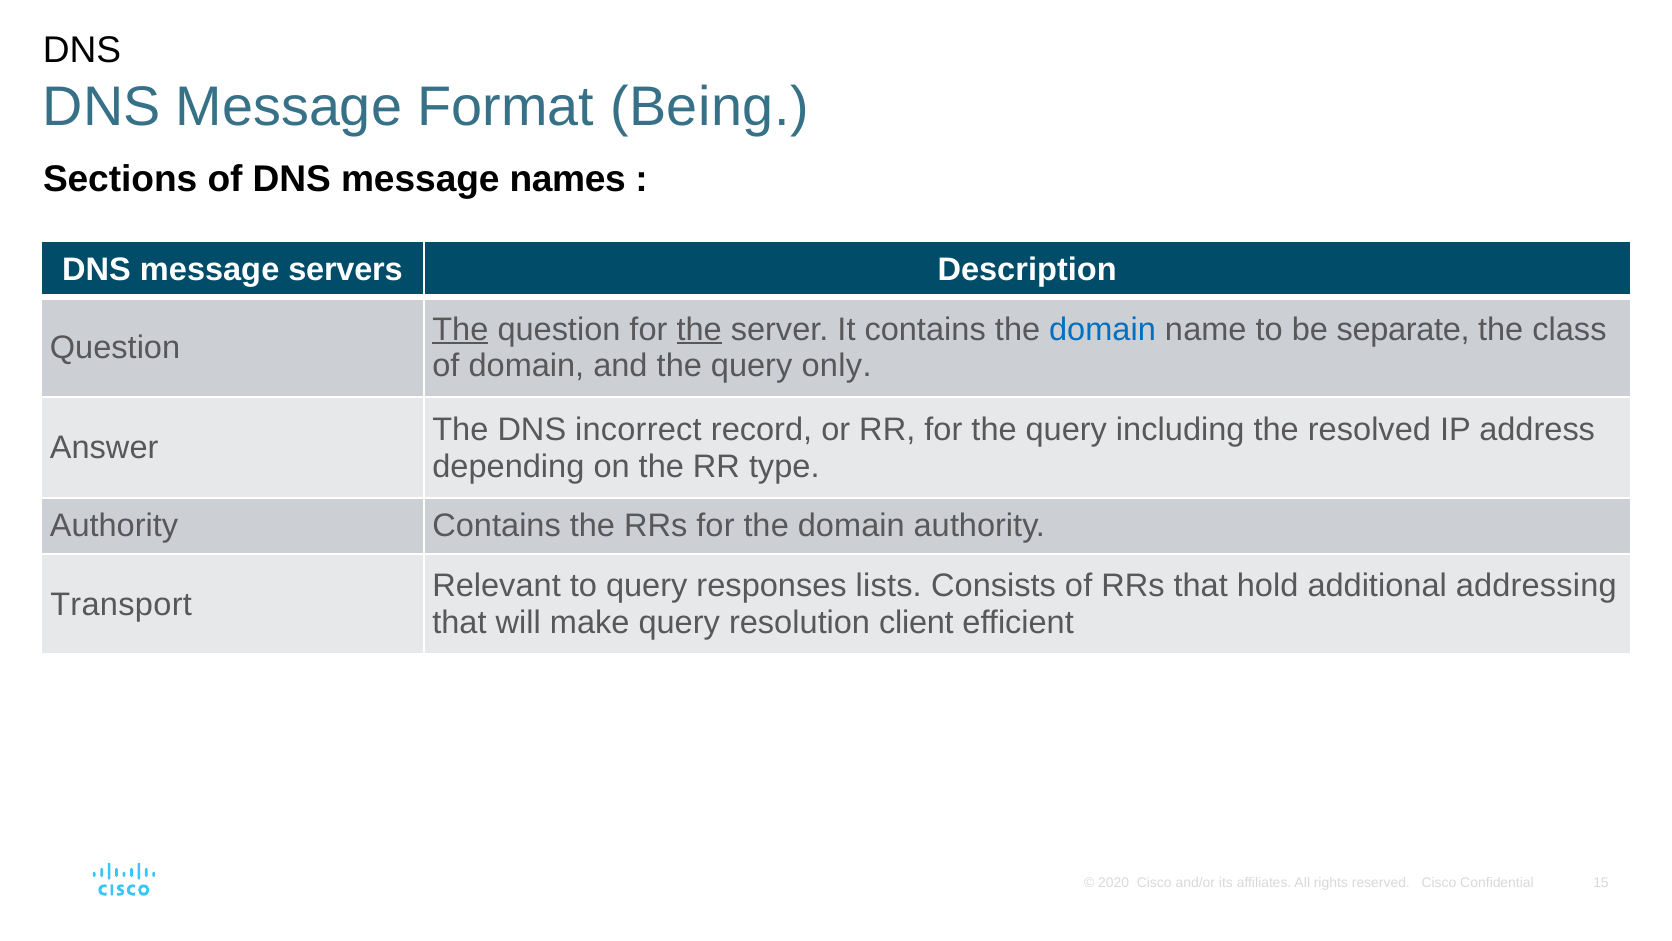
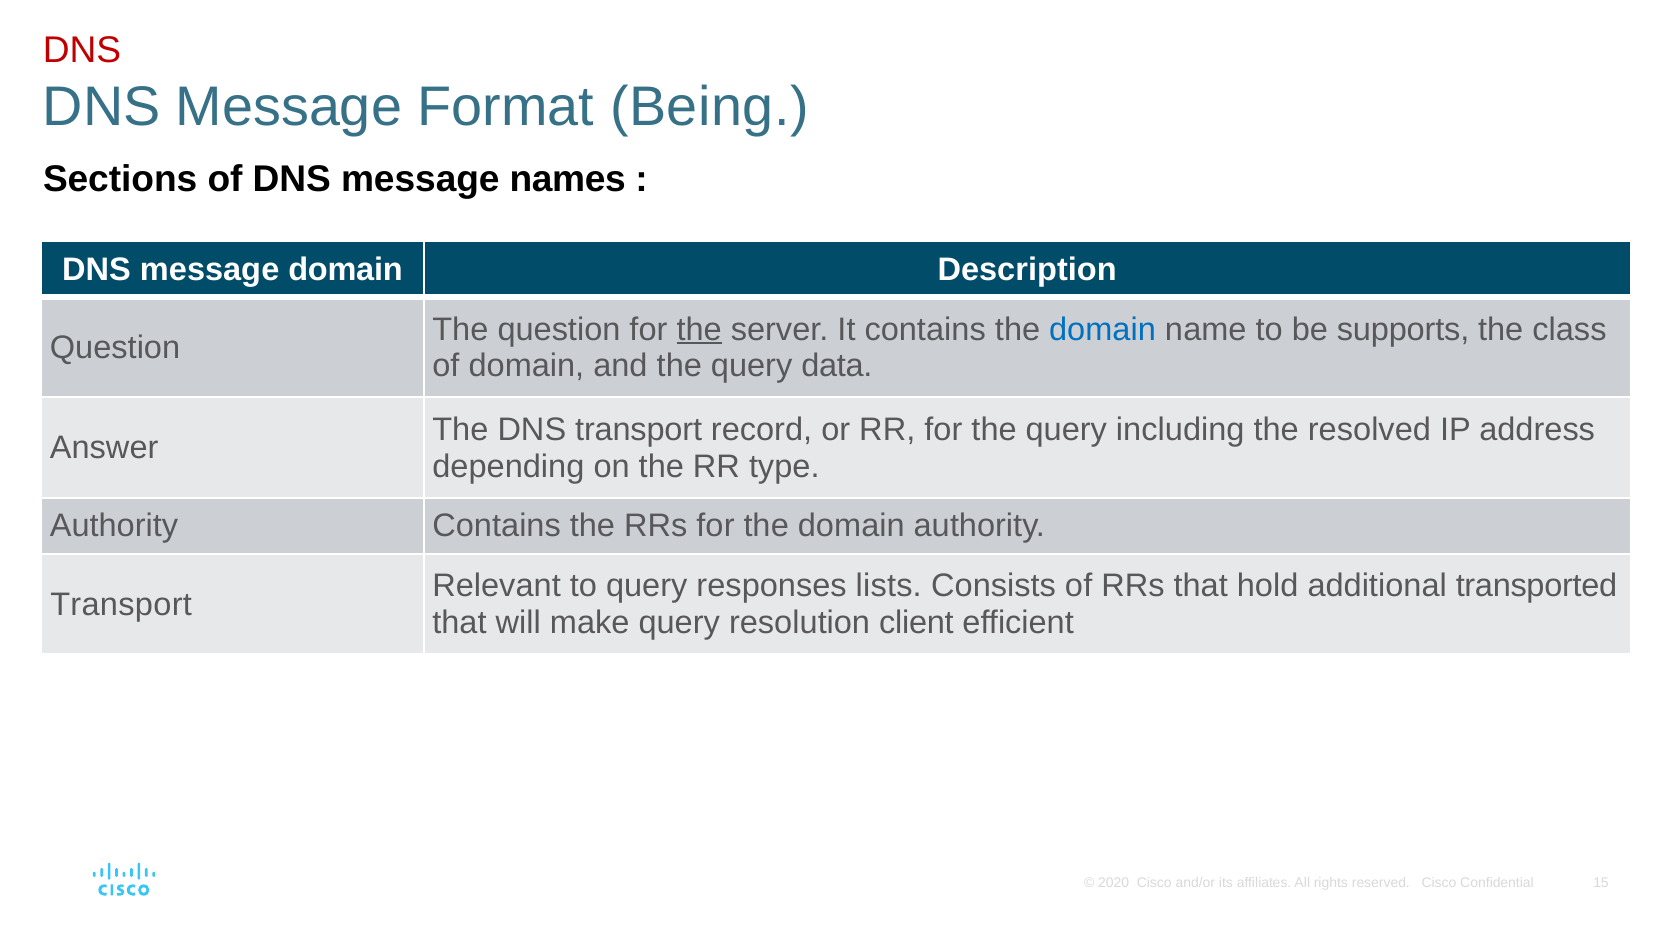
DNS colour: black -> red (82, 50)
message servers: servers -> domain (345, 269)
The underline: present -> none (460, 329)
separate: separate -> supports (1403, 329)
only: only -> data (837, 366)
DNS incorrect: incorrect -> transport (639, 430)
addressing: addressing -> transported (1536, 586)
